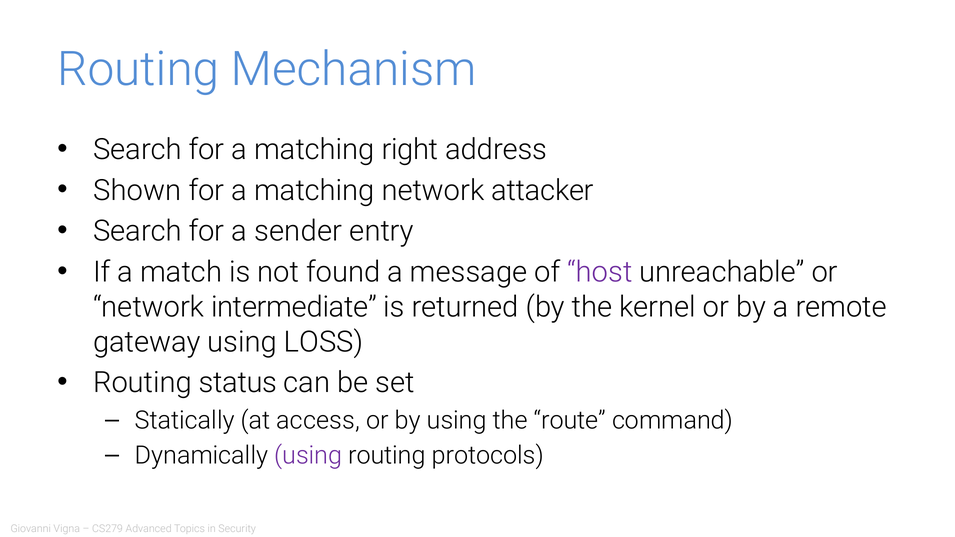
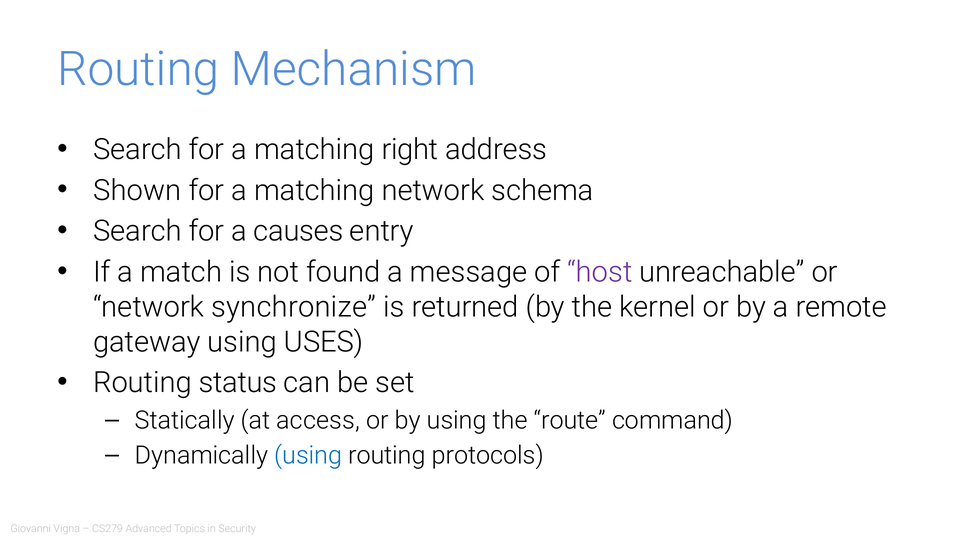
attacker: attacker -> schema (542, 191)
sender: sender -> causes (298, 231)
intermediate: intermediate -> synchronize (294, 307)
LOSS: LOSS -> USES (324, 342)
using colour: purple -> blue (308, 456)
